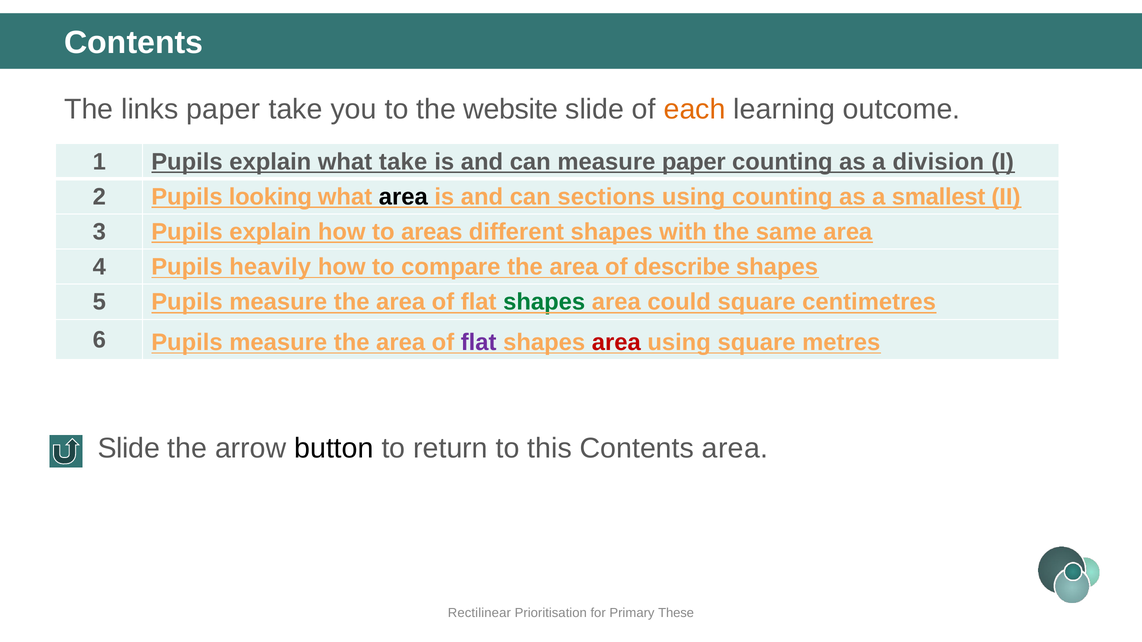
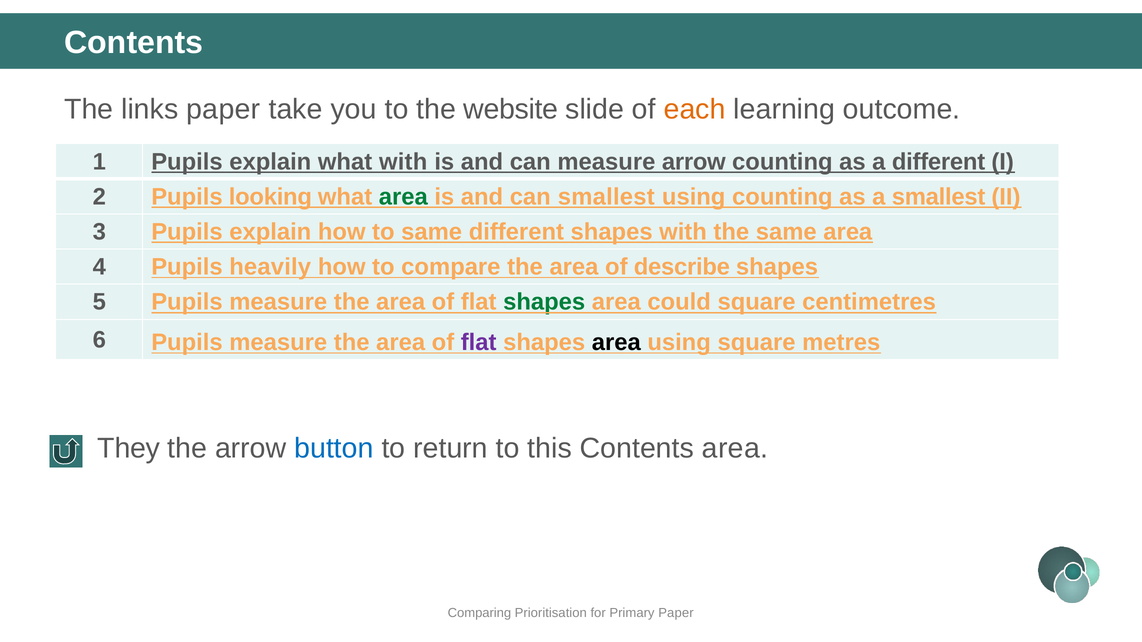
what take: take -> with (403, 162)
measure paper: paper -> arrow (694, 162)
a division: division -> different (939, 162)
area colour: black -> green (403, 197)
can sections: sections -> smallest (606, 197)
to areas: areas -> same (432, 232)
area colour: red -> black (616, 343)
Slide: Slide -> They (129, 448)
button colour: black -> blue (334, 448)
Rectilinear: Rectilinear -> Comparing (479, 613)
Primary These: These -> Paper (676, 613)
